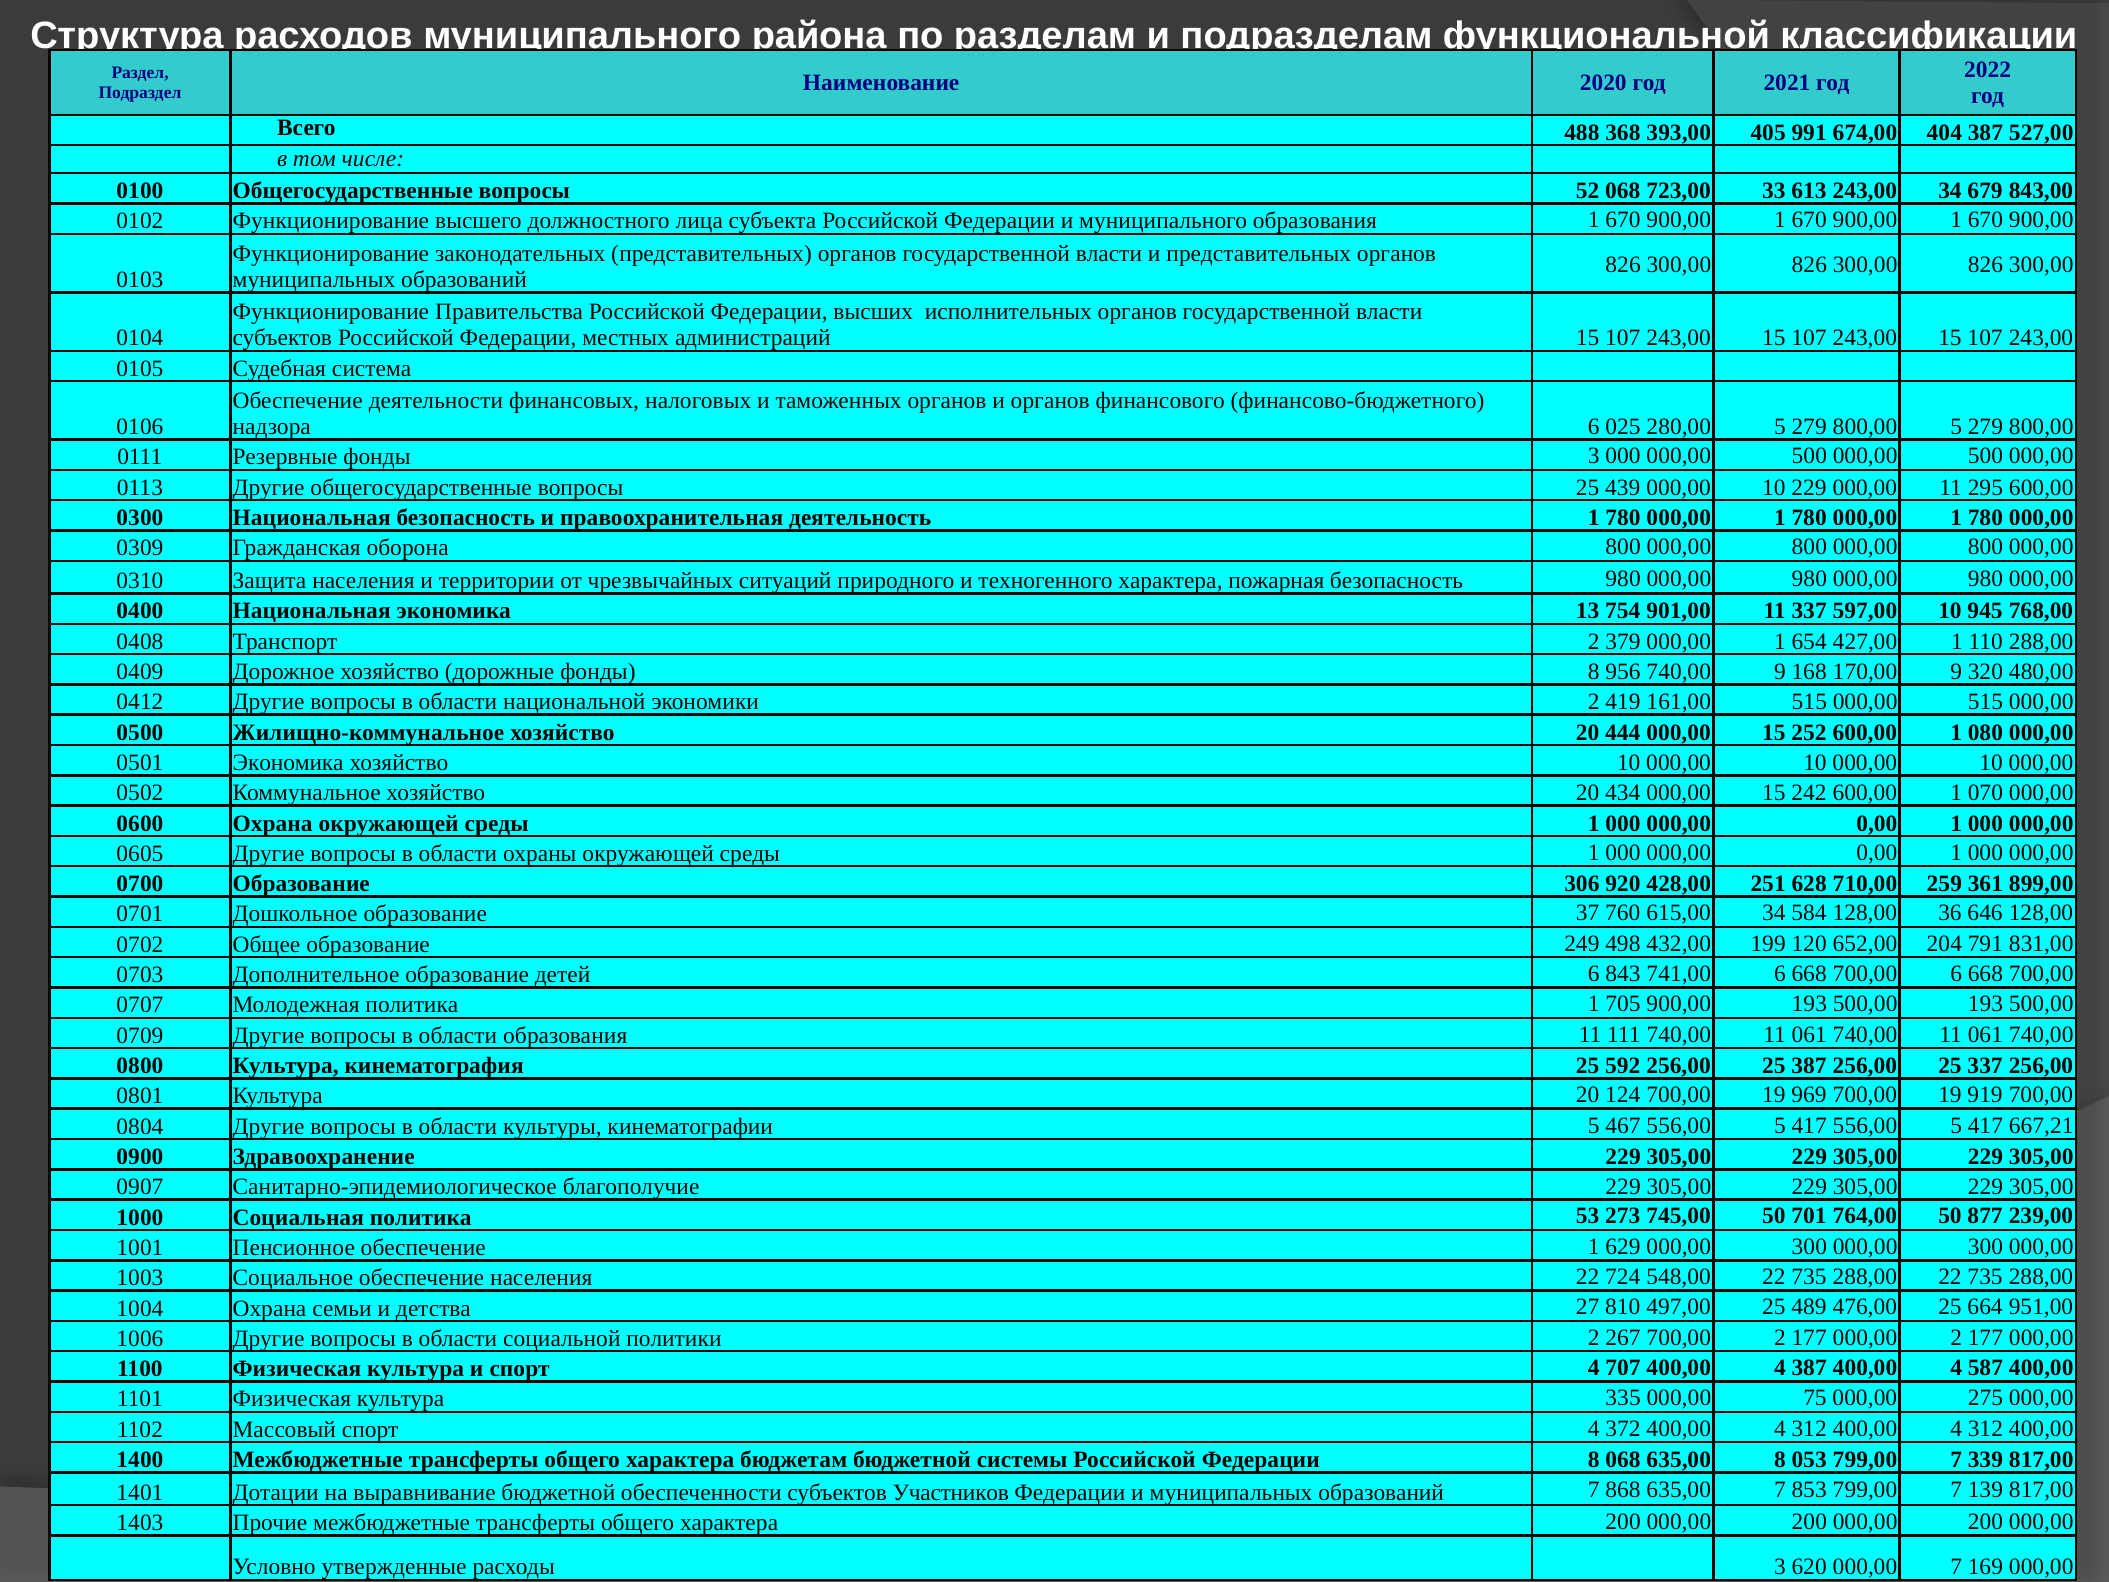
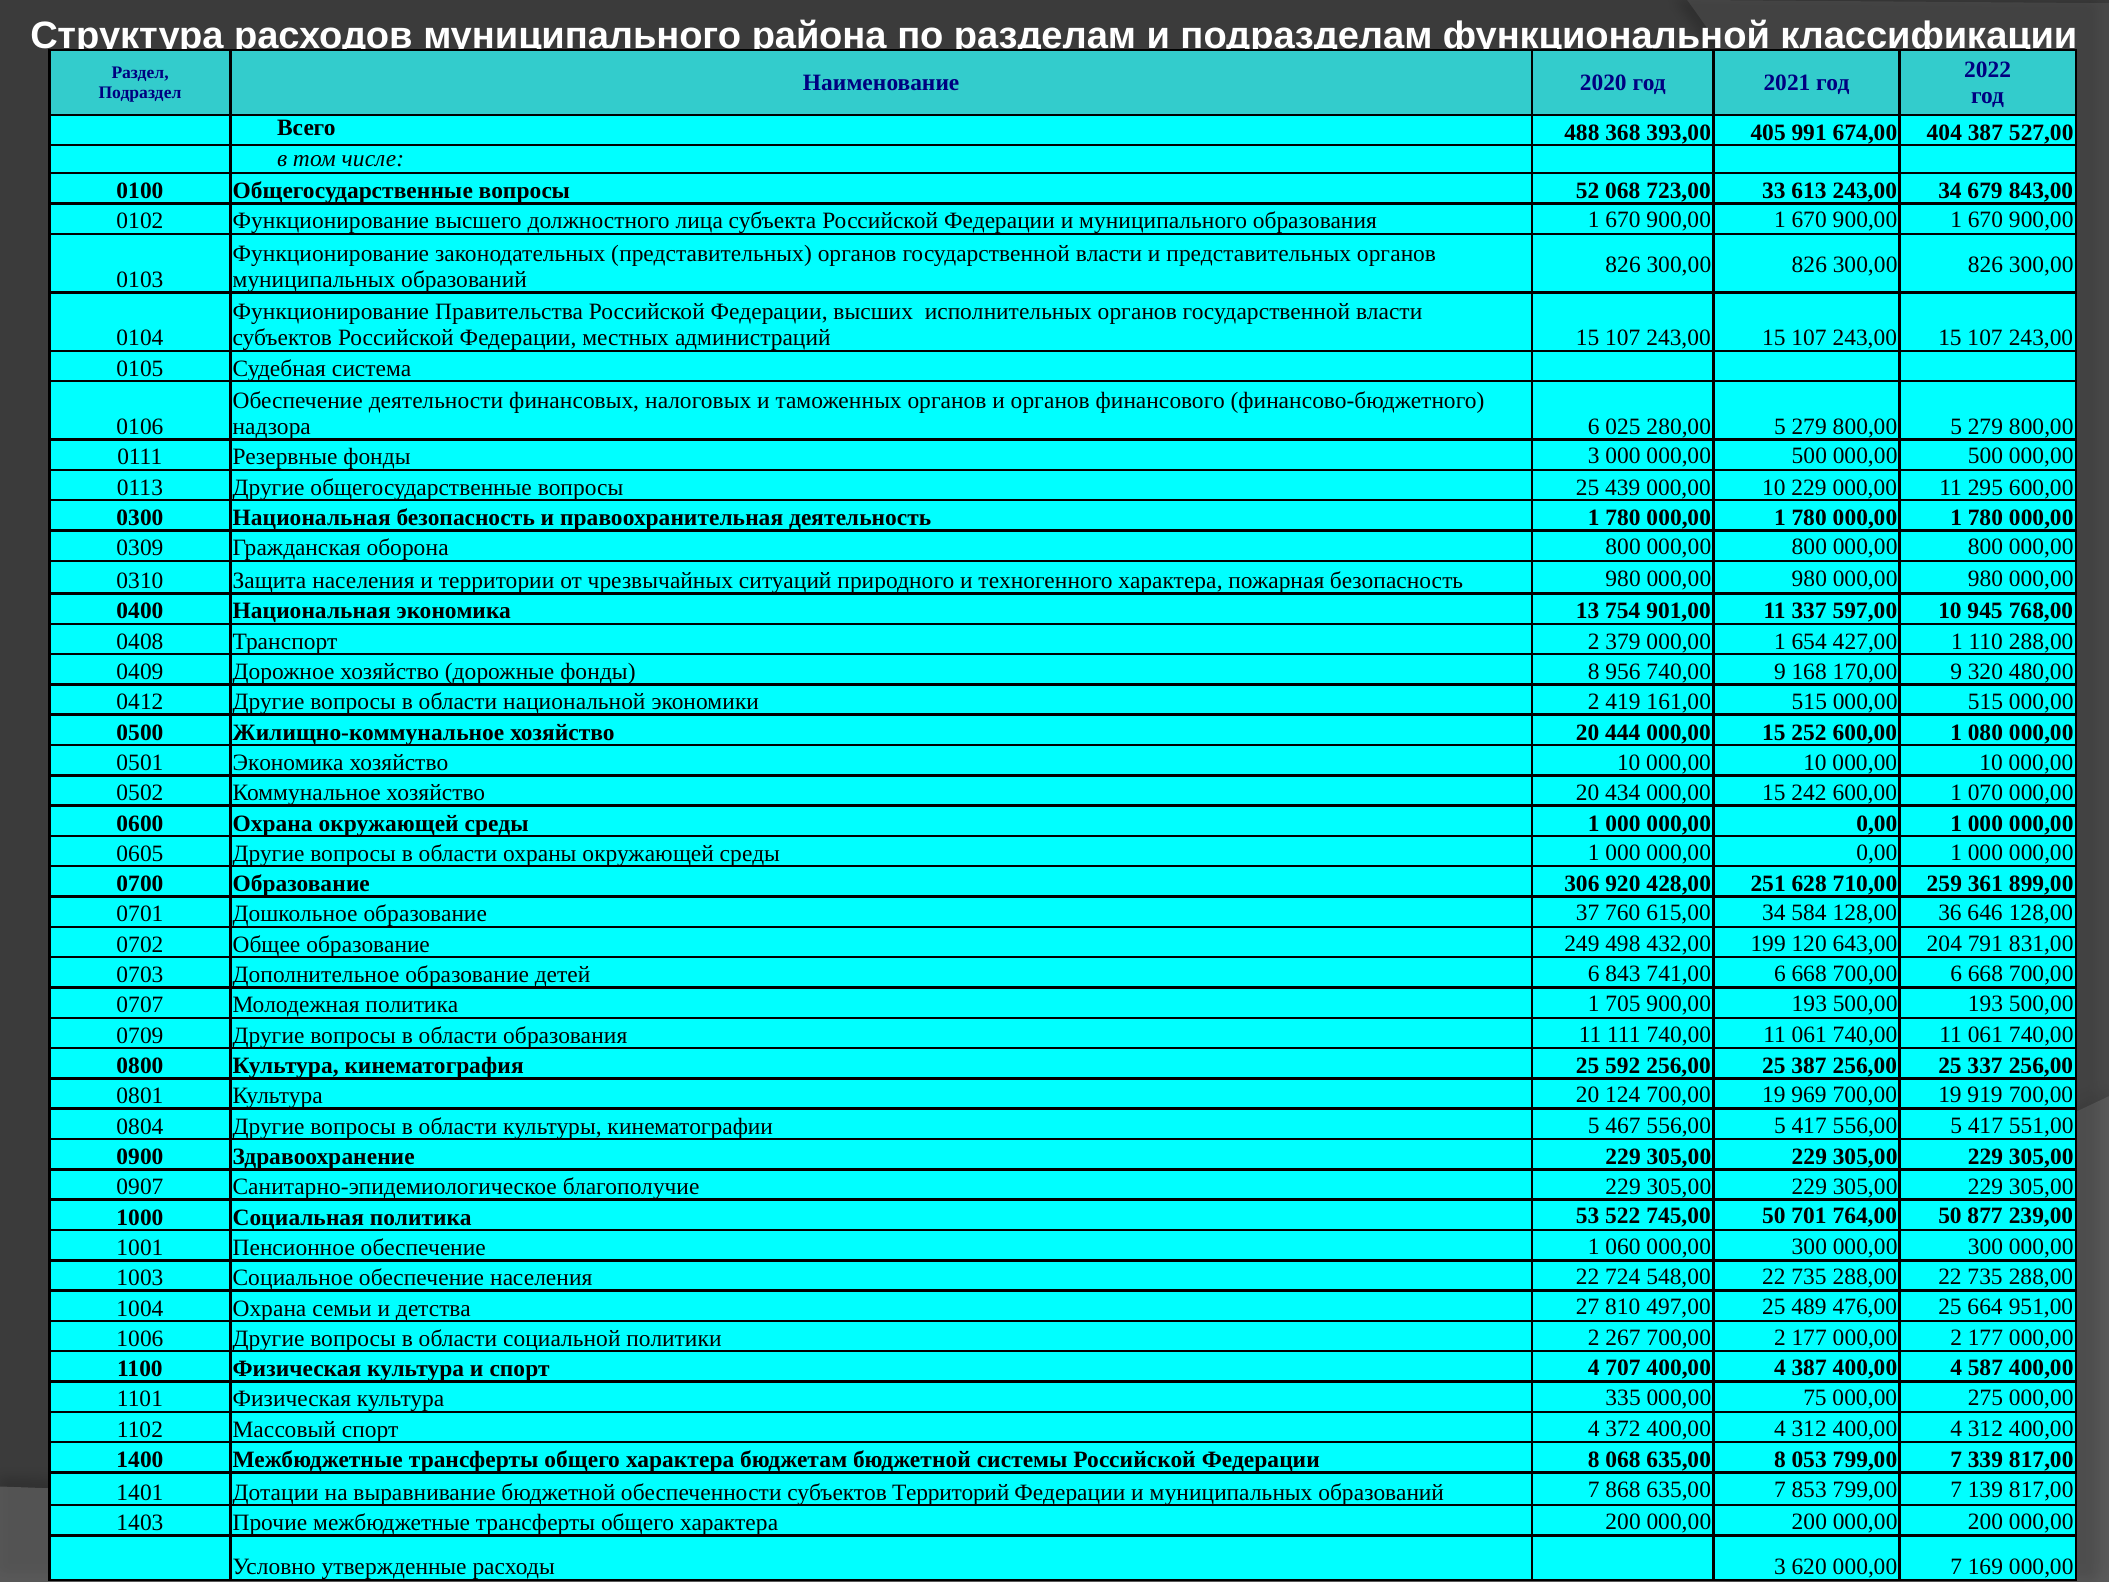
652,00: 652,00 -> 643,00 (1865, 943)
667,21: 667,21 -> 551,00 (2041, 1125)
273: 273 -> 522 (1623, 1216)
629: 629 -> 060 (1623, 1246)
Участников: Участников -> Территорий (951, 1492)
